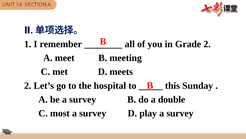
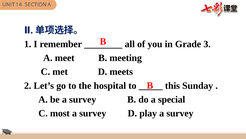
Grade 2: 2 -> 3 (207, 44)
double: double -> special (172, 99)
